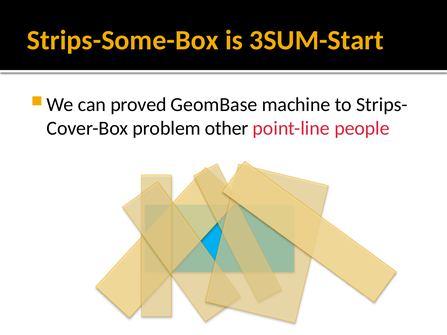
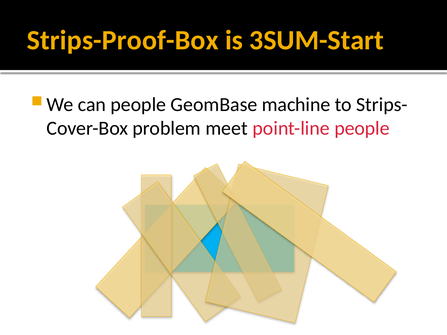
Strips-Some-Box: Strips-Some-Box -> Strips-Proof-Box (123, 40)
can proved: proved -> people (138, 105)
other: other -> meet (227, 128)
